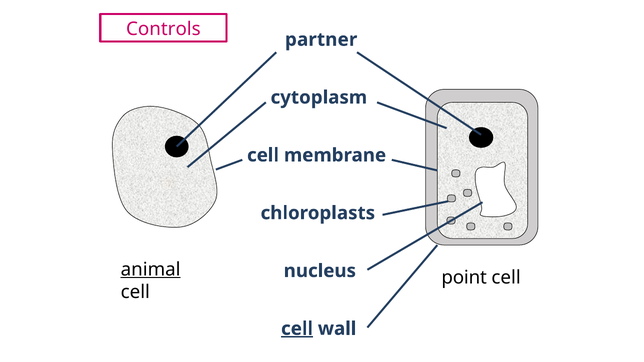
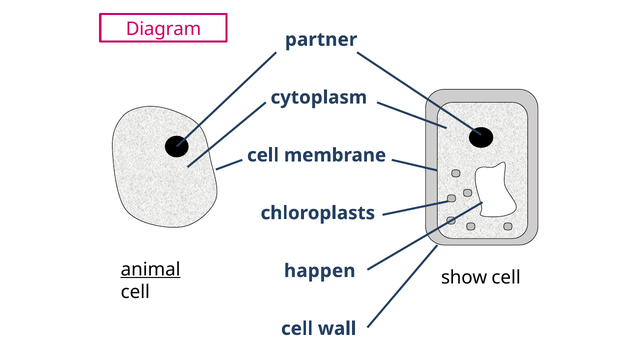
Controls: Controls -> Diagram (164, 29)
nucleus: nucleus -> happen (320, 271)
point: point -> show (464, 278)
cell underline: present -> none (297, 329)
